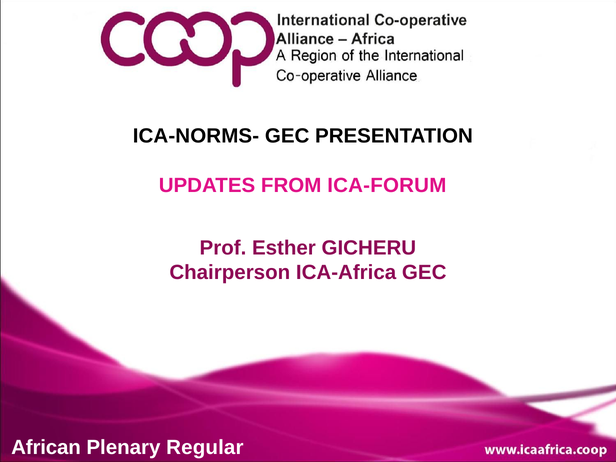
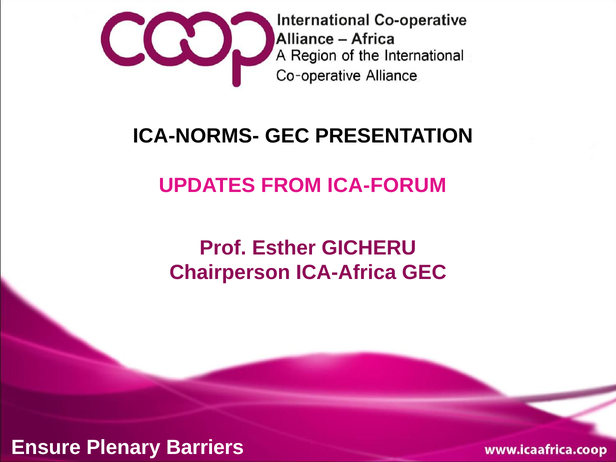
African: African -> Ensure (46, 448)
Regular: Regular -> Barriers (205, 448)
